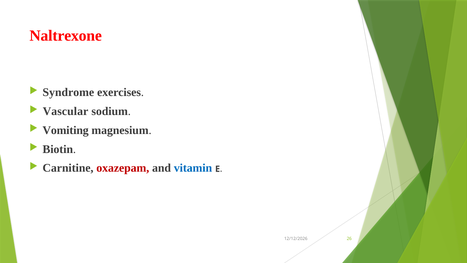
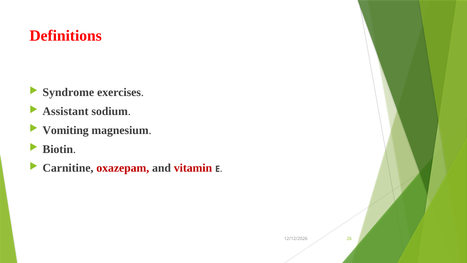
Naltrexone: Naltrexone -> Definitions (66, 36)
Vascular: Vascular -> Assistant (66, 111)
vitamin colour: blue -> red (193, 168)
